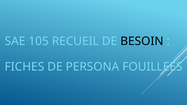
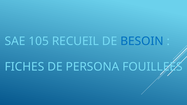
BESOIN colour: black -> blue (142, 41)
